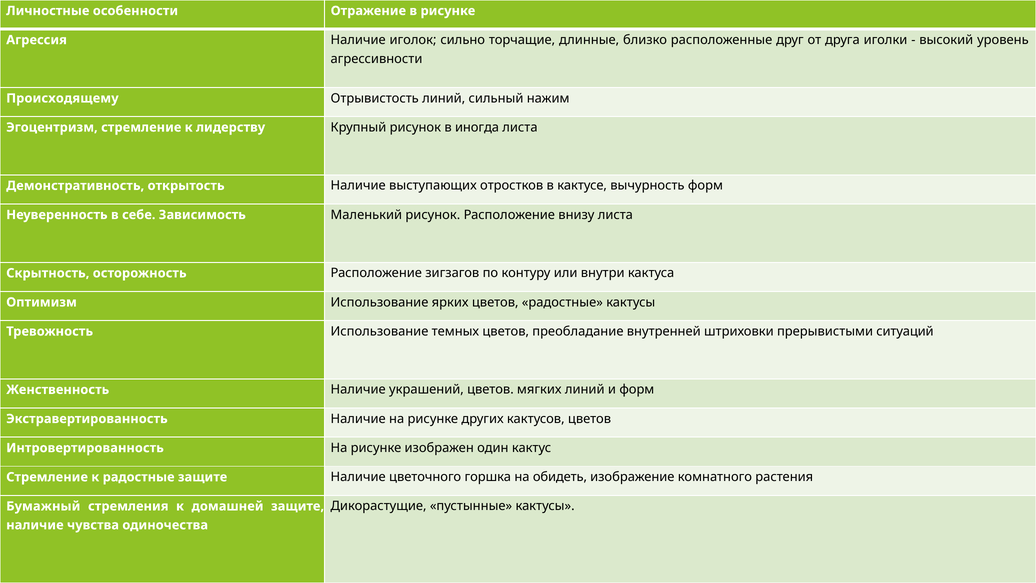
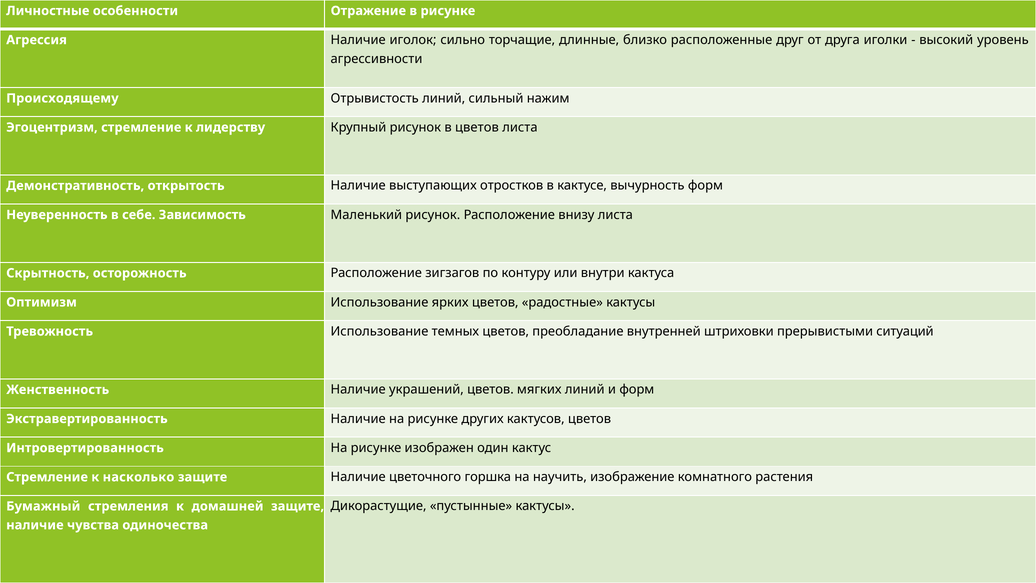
в иногда: иногда -> цветов (477, 127)
к радостные: радостные -> насколько (139, 477)
обидеть: обидеть -> научить (560, 477)
